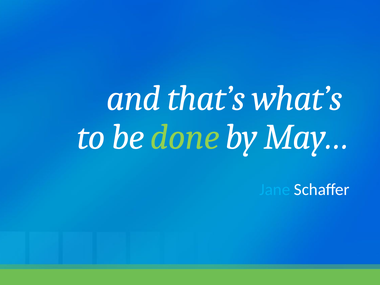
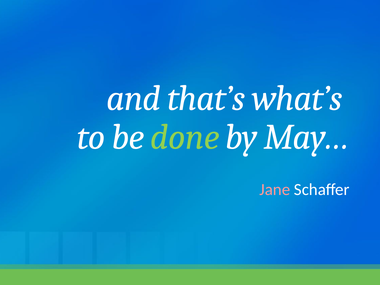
Jane colour: light blue -> pink (275, 190)
